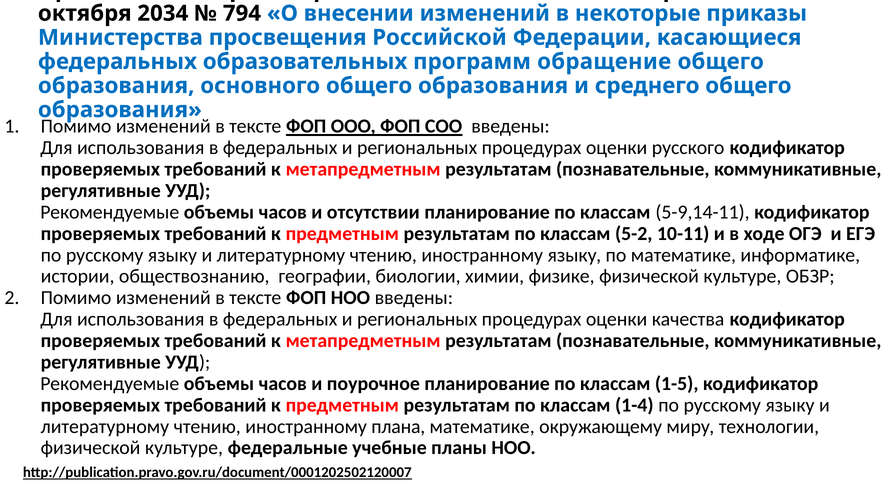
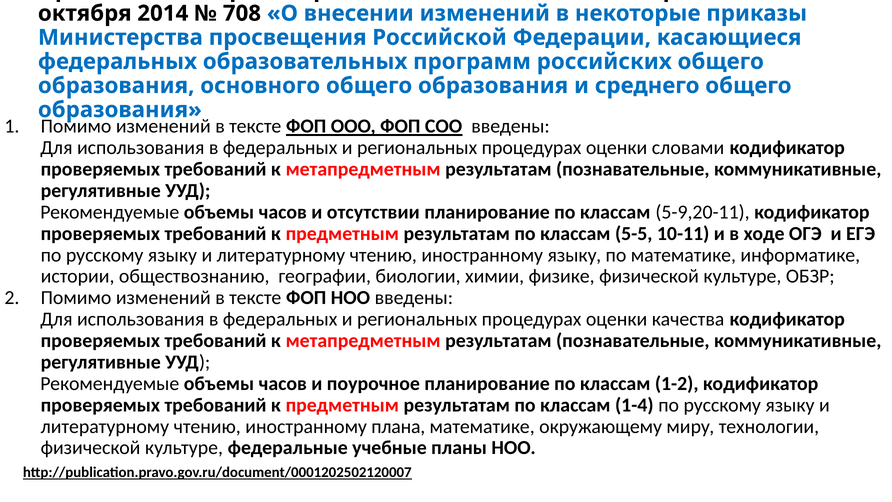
2034: 2034 -> 2014 (163, 13)
794: 794 -> 708 (242, 13)
обращение: обращение -> российских (604, 62)
русского: русского -> словами (688, 148)
5-9,14-11: 5-9,14-11 -> 5-9,20-11 (703, 212)
5-2: 5-2 -> 5-5 (634, 233)
1-5: 1-5 -> 1-2 (677, 383)
